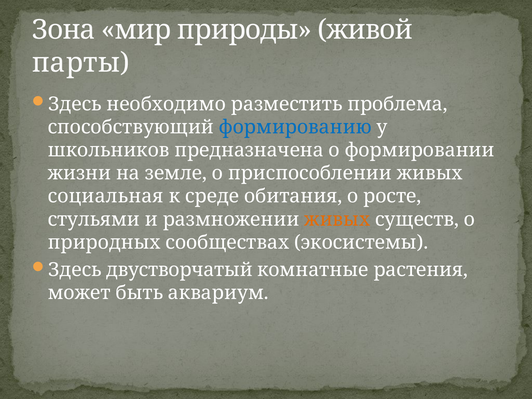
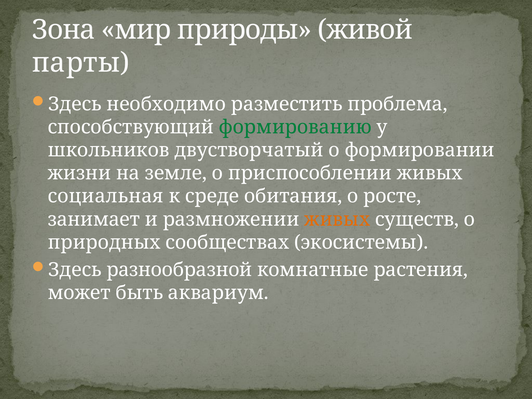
формированию colour: blue -> green (295, 127)
предназначена: предназначена -> двустворчатый (249, 150)
стульями: стульями -> занимает (94, 219)
двустворчатый: двустворчатый -> разнообразной (179, 270)
